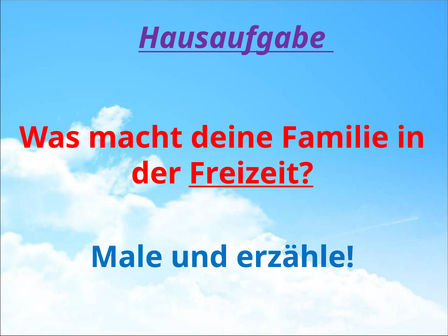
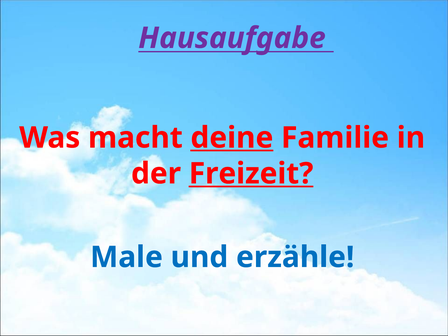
deine underline: none -> present (232, 138)
